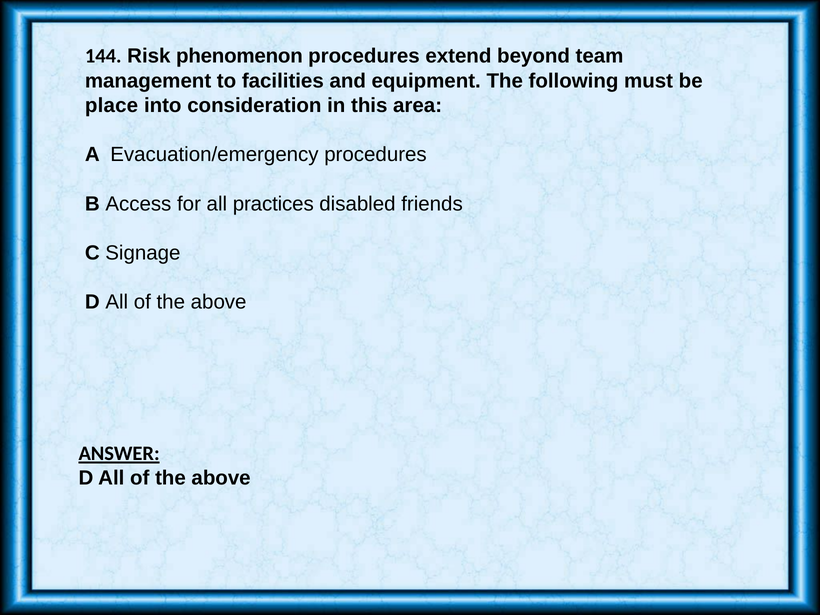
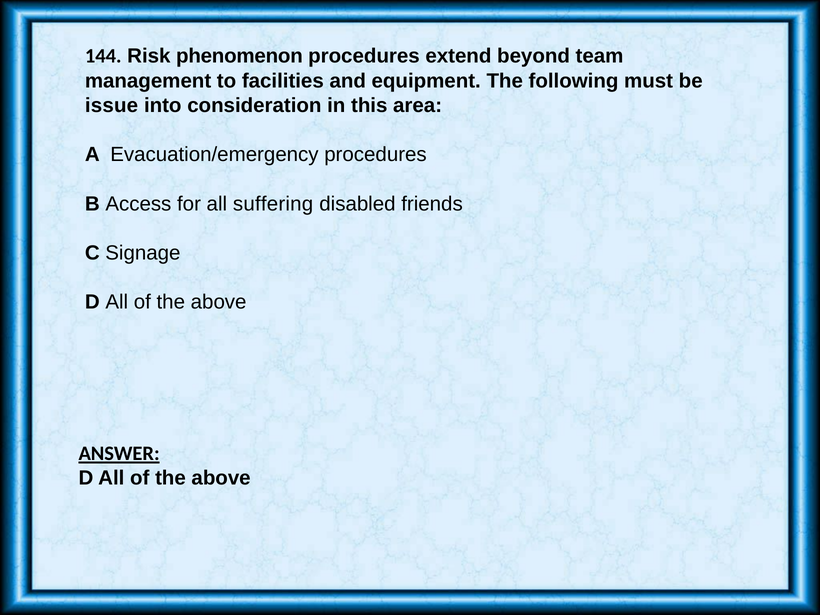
place: place -> issue (112, 105)
practices: practices -> suffering (273, 204)
